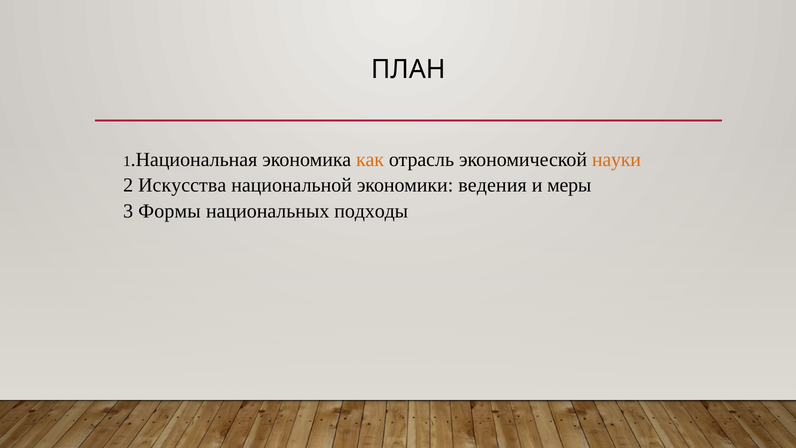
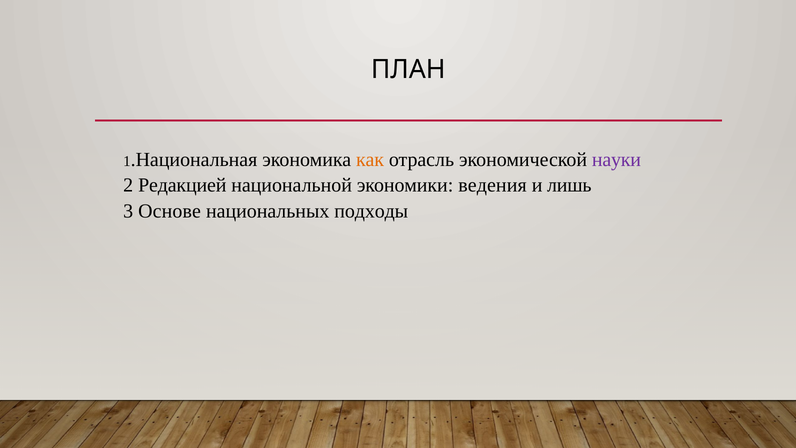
науки colour: orange -> purple (616, 160)
Искусства: Искусства -> Редакцией (182, 185)
меры: меры -> лишь (569, 185)
Формы: Формы -> Основе (170, 211)
